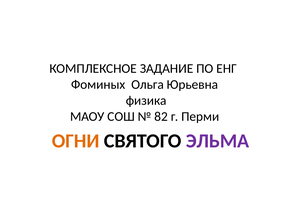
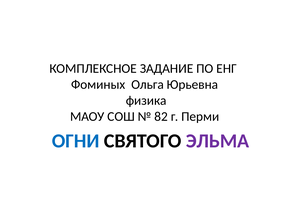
ОГНИ colour: orange -> blue (76, 141)
